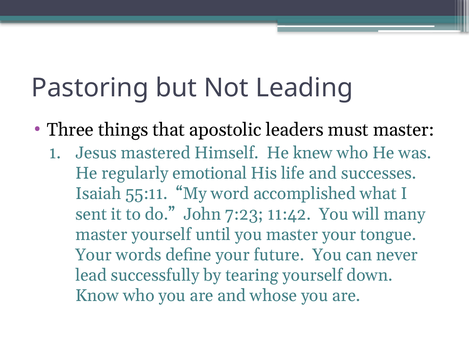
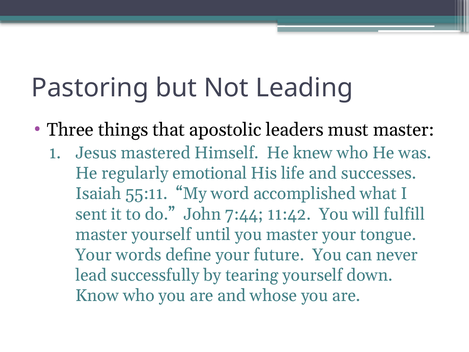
7:23: 7:23 -> 7:44 (244, 214)
many: many -> fulfill (404, 214)
